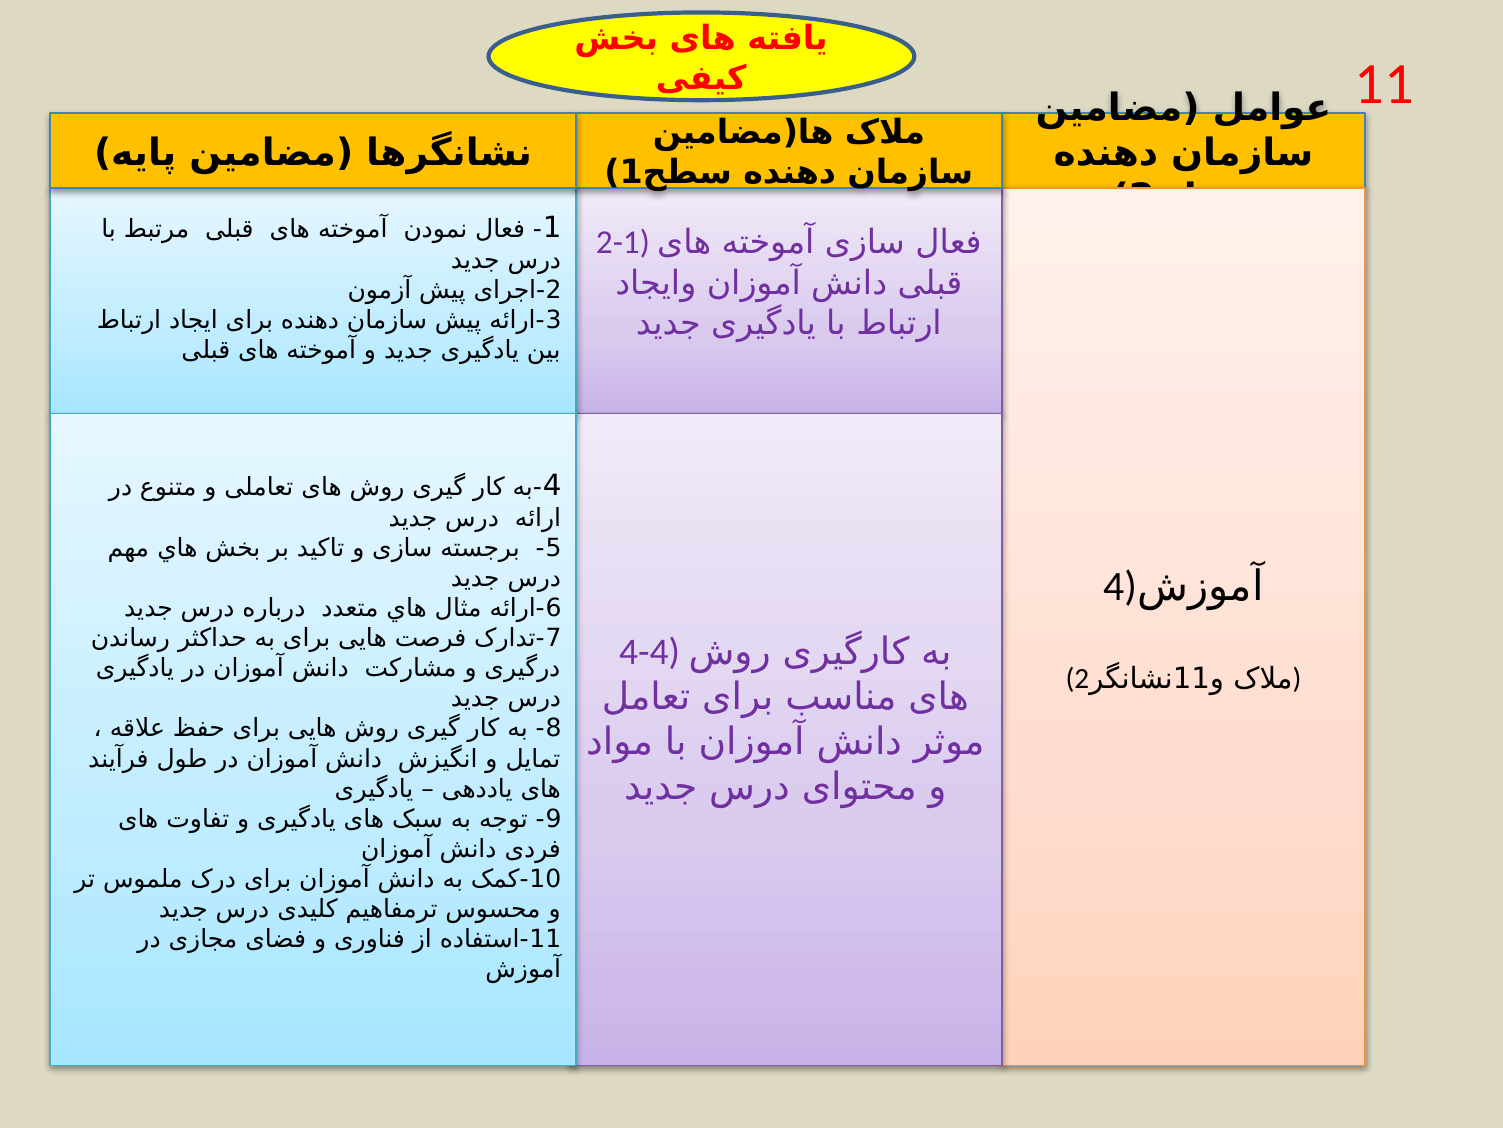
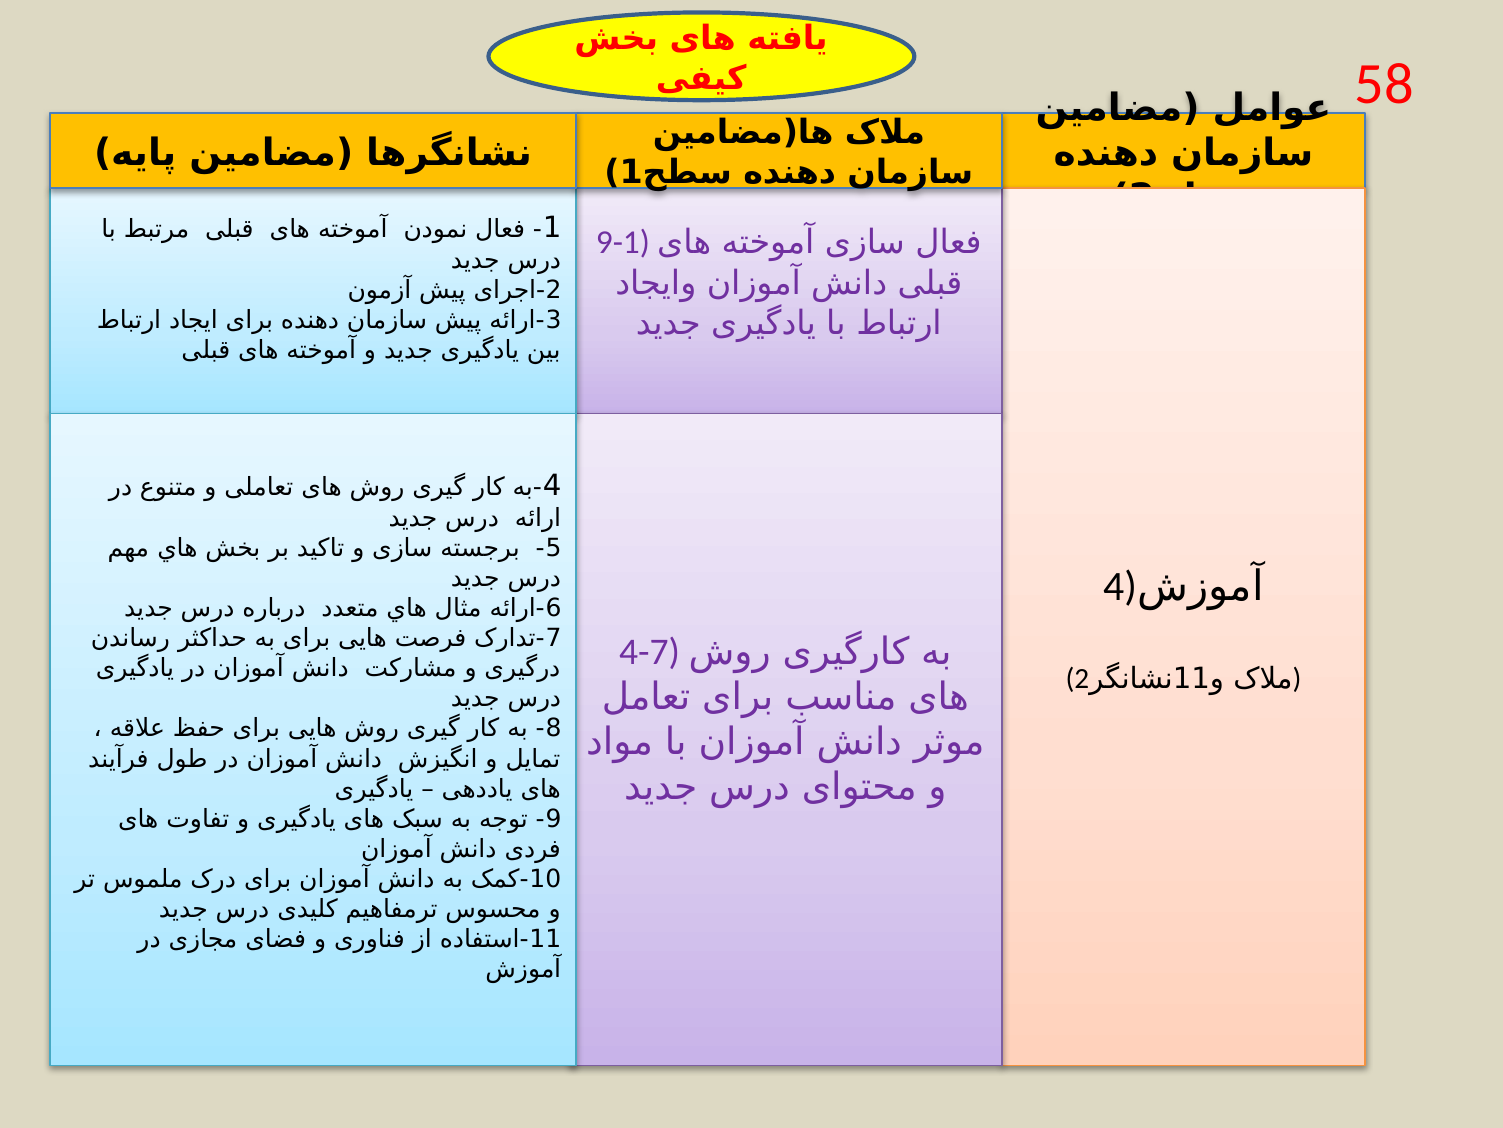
11: 11 -> 58 (1385, 84)
2-1: 2-1 -> 9-1 (623, 243)
4-4: 4-4 -> 4-7 (650, 651)
